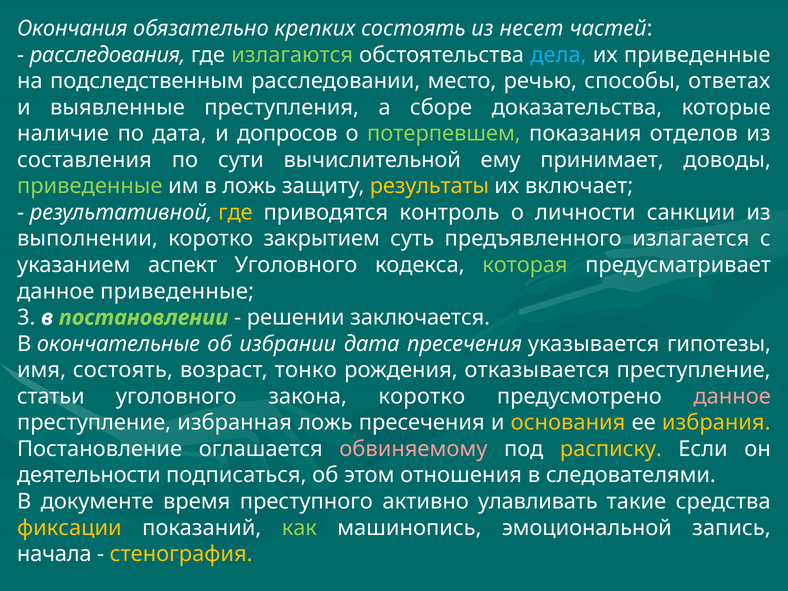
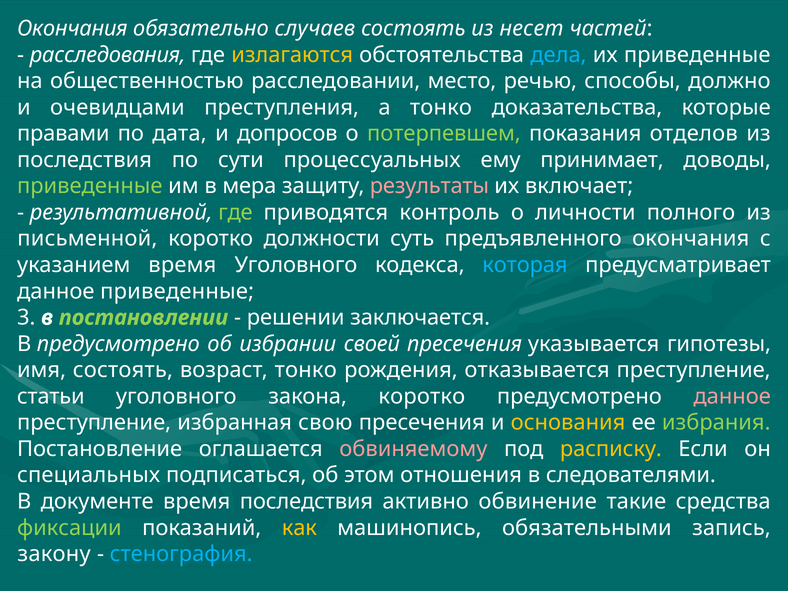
крепких: крепких -> случаев (315, 29)
излагаются colour: light green -> yellow (292, 55)
подследственным: подследственным -> общественностью (147, 81)
ответах: ответах -> должно (729, 81)
выявленные: выявленные -> очевидцами (117, 107)
а сборе: сборе -> тонко (441, 107)
наличие: наличие -> правами (63, 134)
составления: составления -> последствия (85, 160)
вычислительной: вычислительной -> процессуальных (372, 160)
в ложь: ложь -> мера (249, 186)
результаты colour: yellow -> pink (429, 186)
где colour: yellow -> light green (235, 212)
санкции: санкции -> полного (691, 212)
выполнении: выполнении -> письменной (87, 239)
закрытием: закрытием -> должности (322, 239)
предъявленного излагается: излагается -> окончания (691, 239)
указанием аспект: аспект -> время (182, 265)
которая colour: light green -> light blue (525, 265)
В окончательные: окончательные -> предусмотрено (118, 344)
избрании дата: дата -> своей (372, 344)
избранная ложь: ложь -> свою (325, 423)
избрания colour: yellow -> light green (716, 423)
деятельности: деятельности -> специальных (89, 475)
время преступного: преступного -> последствия (306, 501)
улавливать: улавливать -> обвинение (538, 501)
фиксации colour: yellow -> light green (69, 528)
как colour: light green -> yellow (299, 528)
эмоциональной: эмоциональной -> обязательными (587, 528)
начала: начала -> закону (54, 554)
стенография colour: yellow -> light blue (181, 554)
